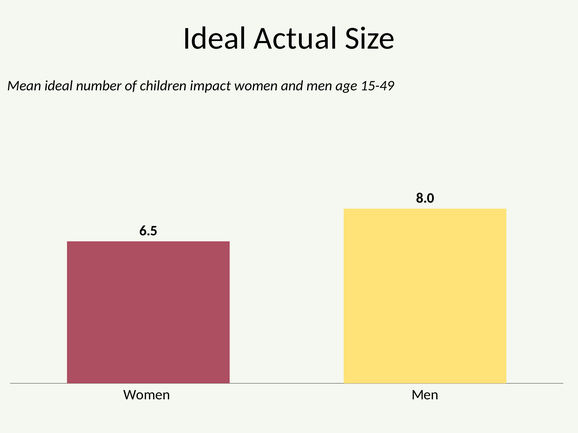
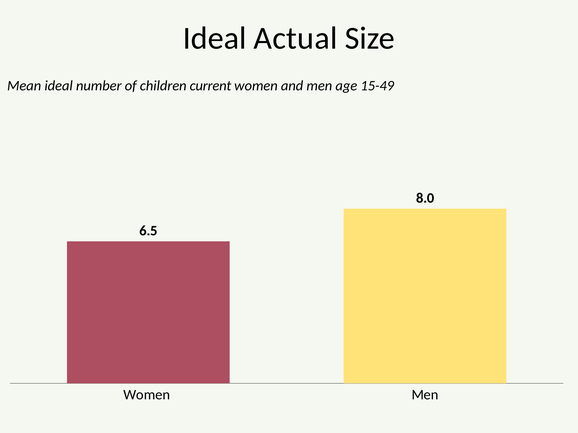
impact: impact -> current (210, 86)
